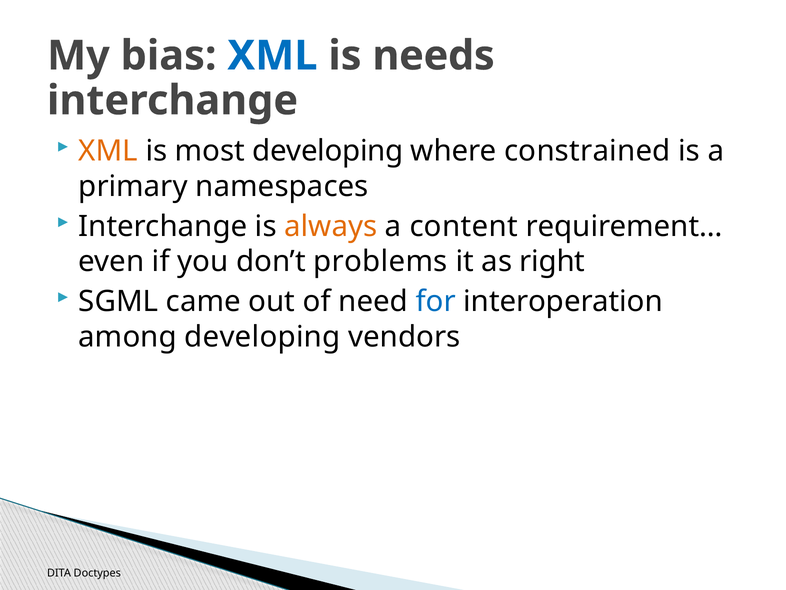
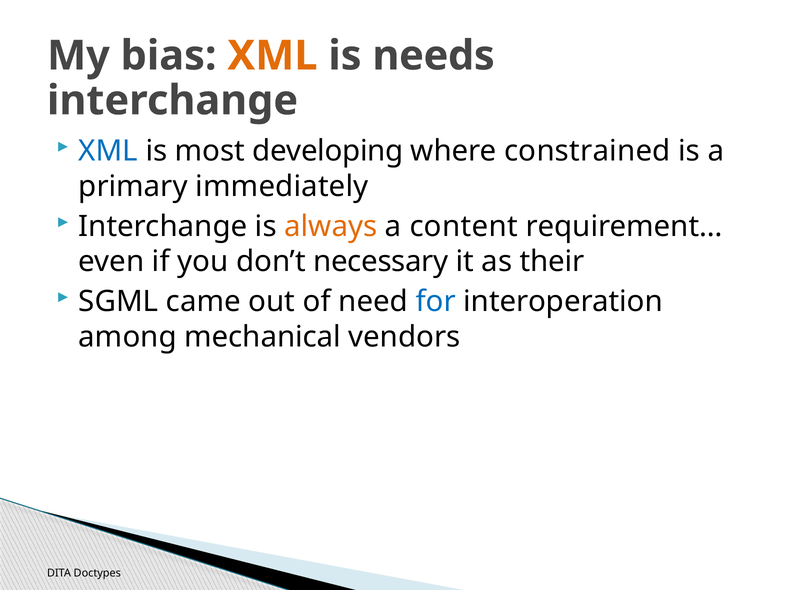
XML colour: blue -> orange (272, 56)
XML colour: orange -> blue (108, 151)
namespaces: namespaces -> immediately (282, 186)
problems: problems -> necessary (381, 262)
right: right -> their (552, 262)
among developing: developing -> mechanical (263, 337)
